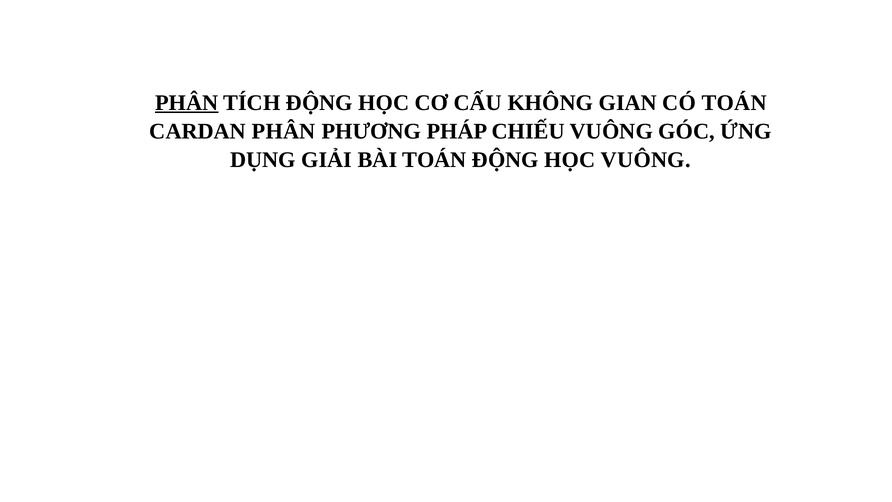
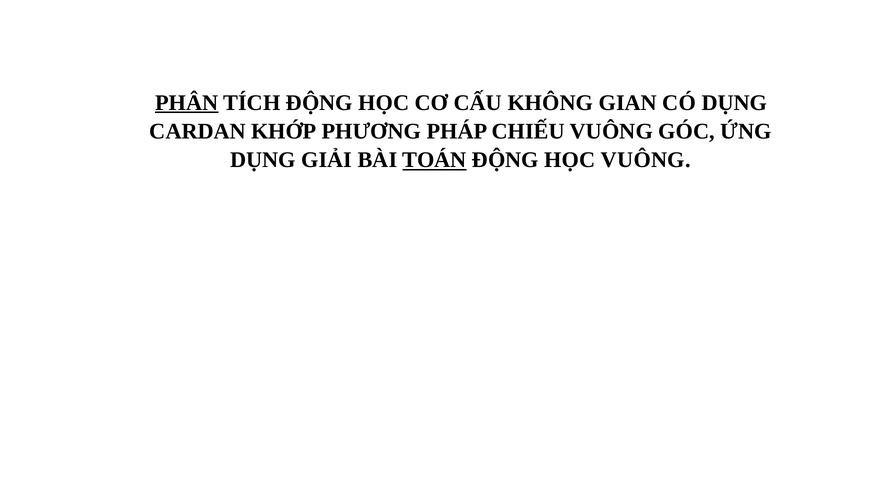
CÓ TOÁN: TOÁN -> DỤNG (734, 103)
CARDAN PHÂN: PHÂN -> KHỚP (284, 131)
TOÁN underline: none -> present (434, 160)
